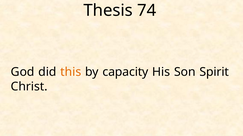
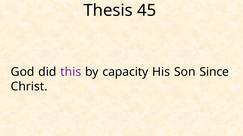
74: 74 -> 45 (147, 11)
this colour: orange -> purple (71, 72)
Spirit: Spirit -> Since (214, 72)
